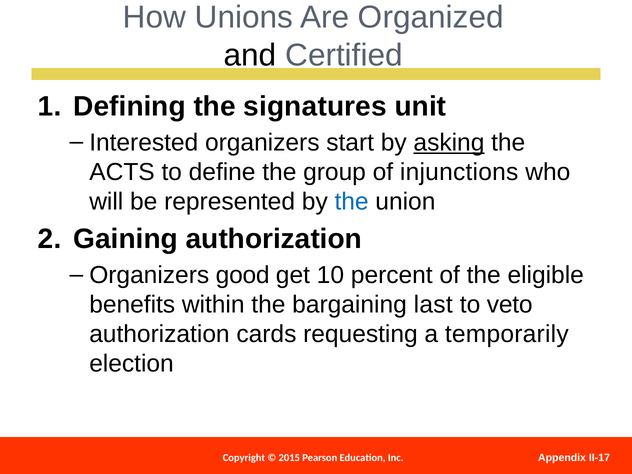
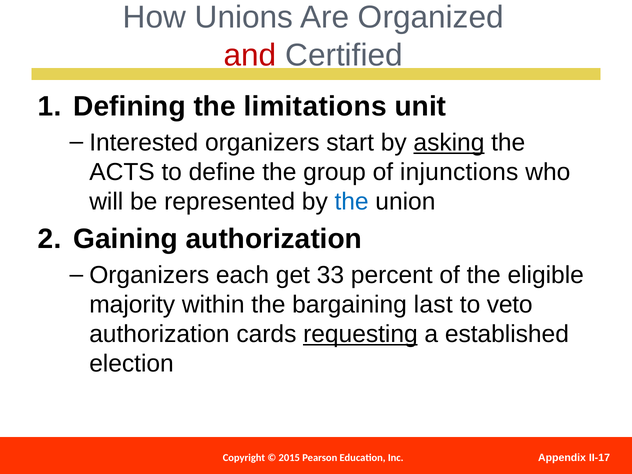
and colour: black -> red (250, 55)
signatures: signatures -> limitations (315, 106)
good: good -> each (243, 275)
10: 10 -> 33 (330, 275)
benefits: benefits -> majority (132, 305)
requesting underline: none -> present (360, 334)
temporarily: temporarily -> established (507, 334)
